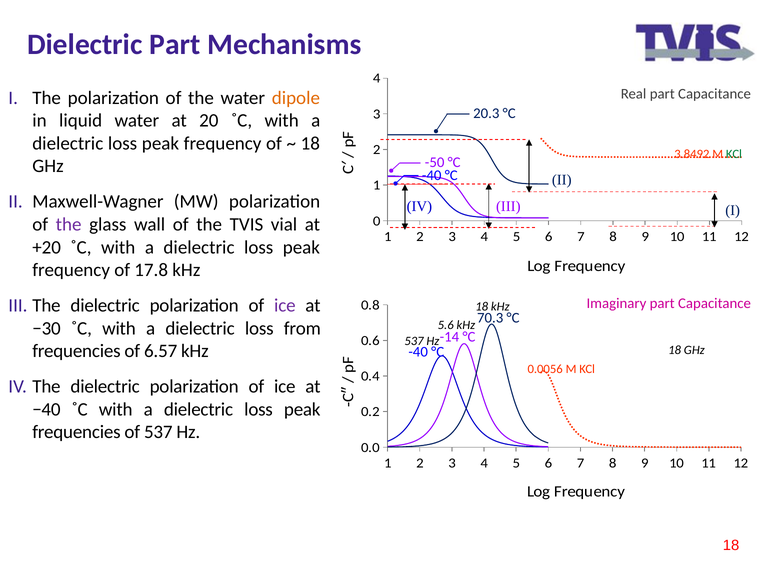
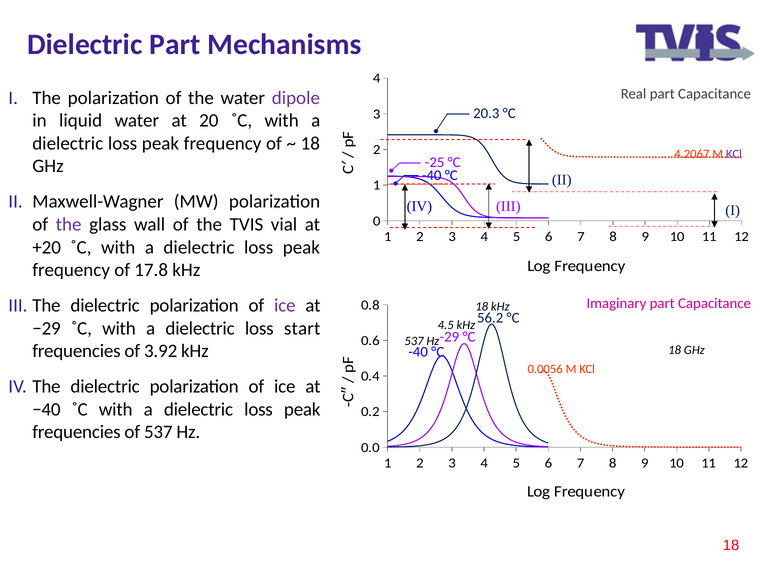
dipole colour: orange -> purple (296, 98)
3.8492: 3.8492 -> 4.2067 (692, 154)
KCl colour: green -> purple (734, 154)
-50: -50 -> -25 (435, 163)
70.3: 70.3 -> 56.2 (490, 318)
5.6: 5.6 -> 4.5 (446, 326)
−30: −30 -> −29 (47, 329)
from: from -> start (302, 329)
-14: -14 -> -29 (449, 337)
6.57: 6.57 -> 3.92 (161, 352)
